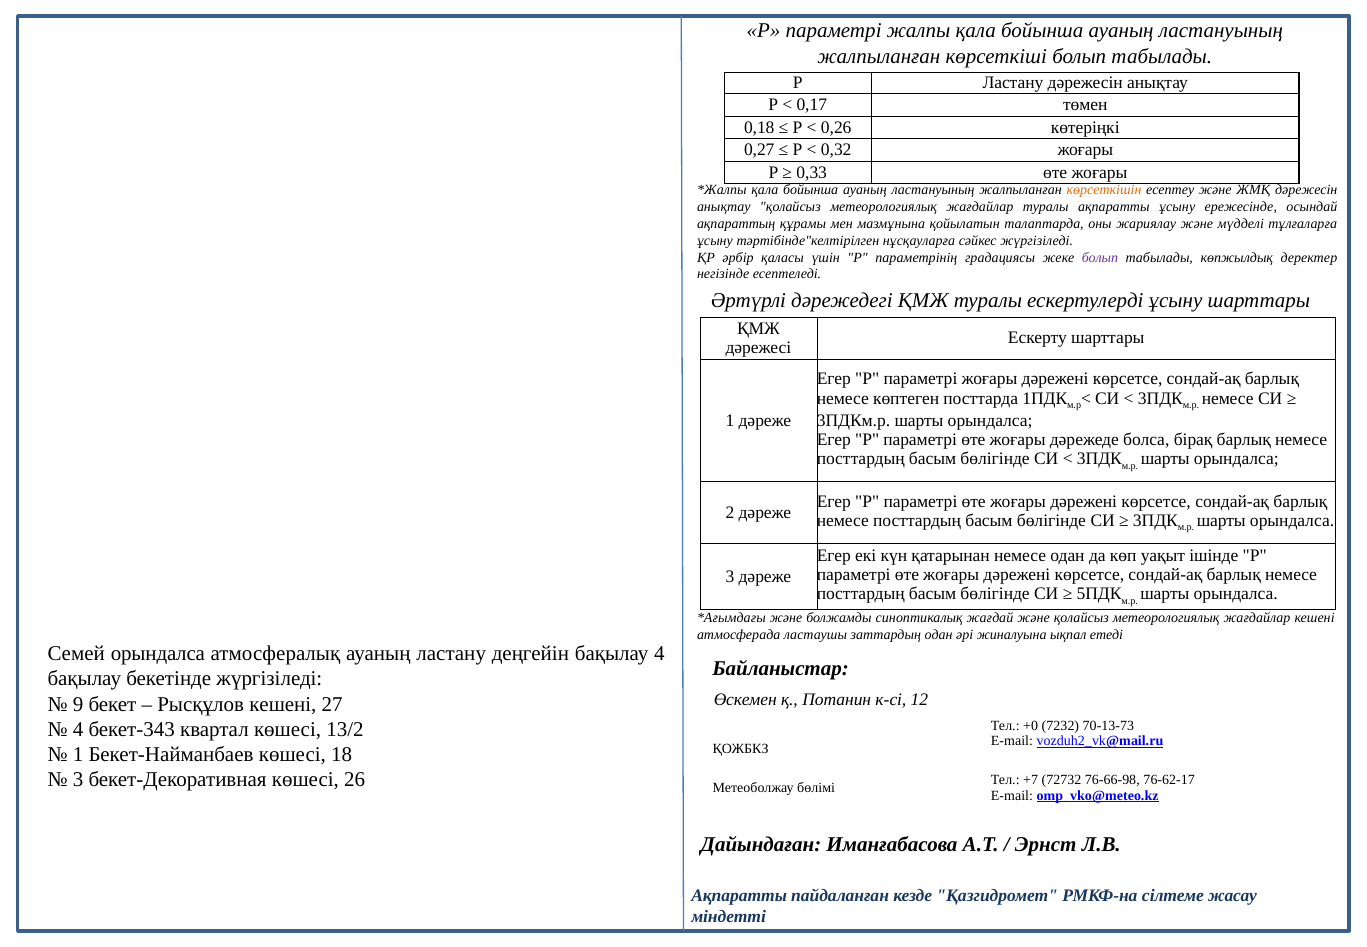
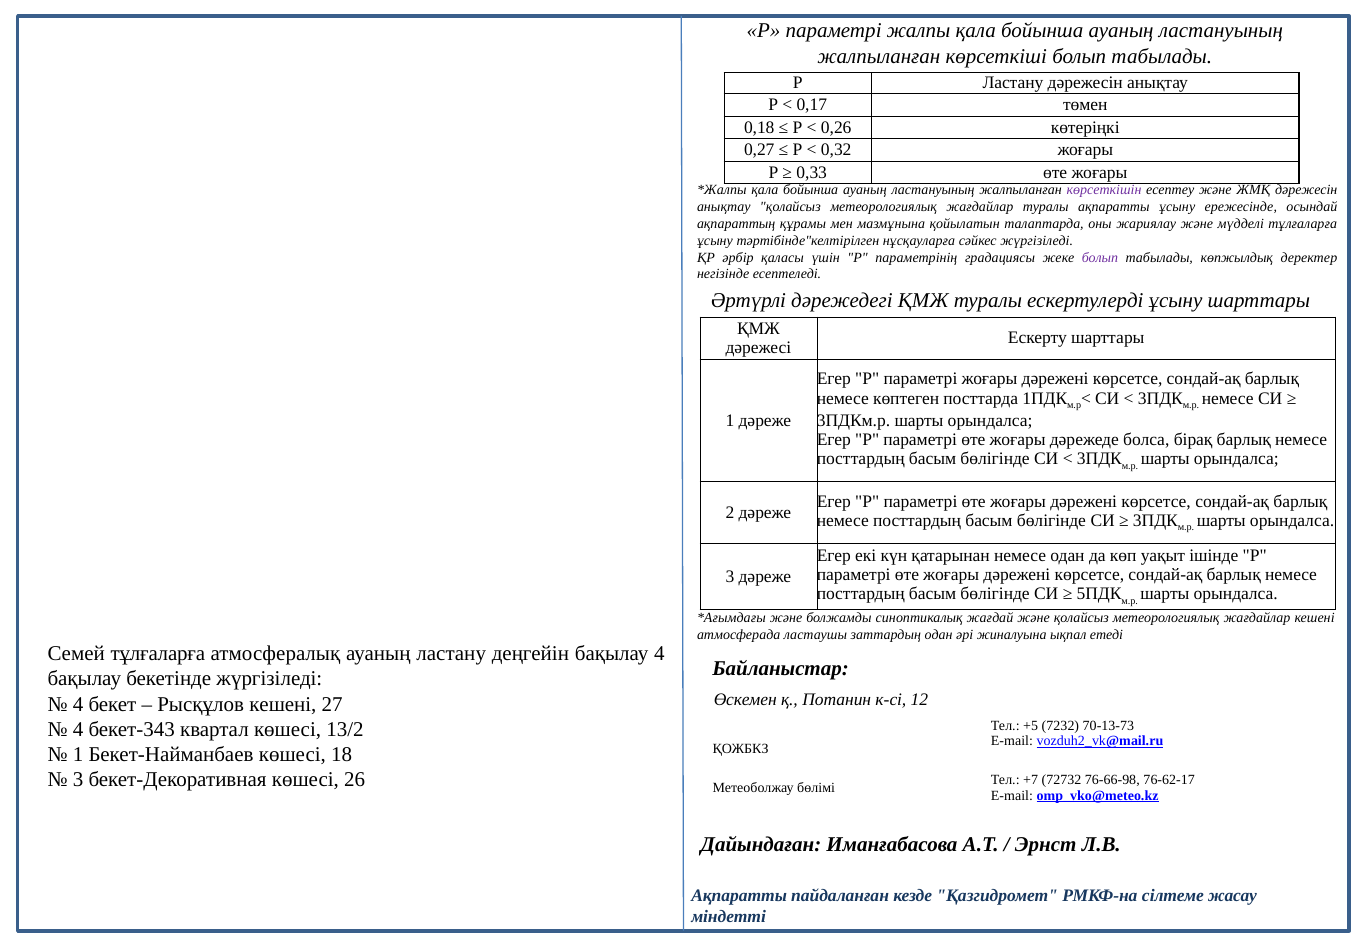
көрсеткішін colour: orange -> purple (1104, 190)
Семей орындалса: орындалса -> тұлғаларға (158, 653)
9: 9 -> 4 (78, 704)
+0: +0 -> +5 (1031, 725)
